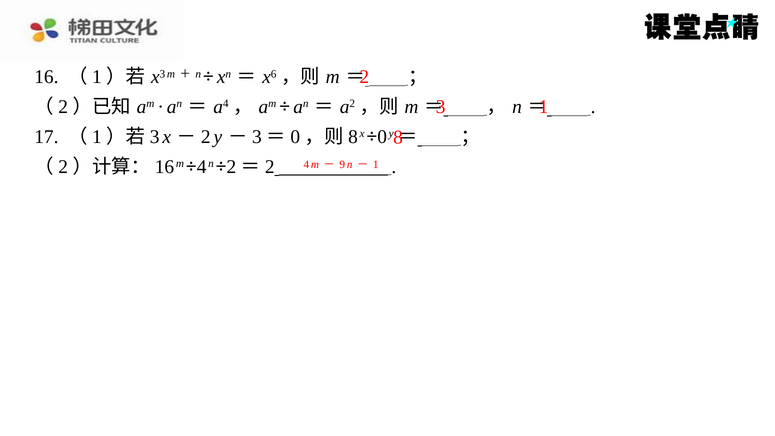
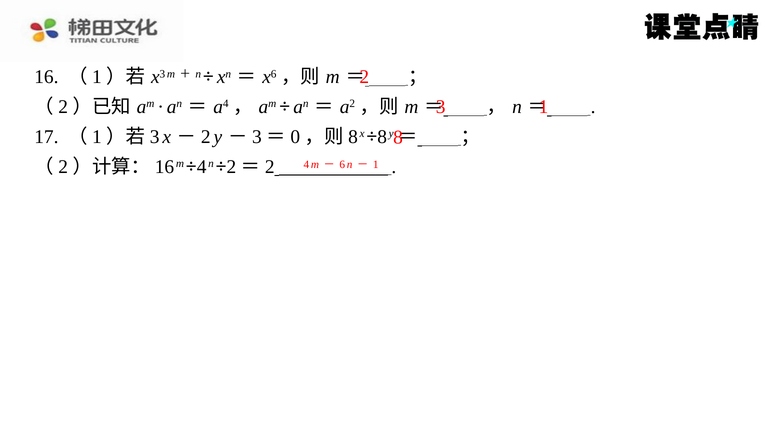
0: 0 -> 8 (382, 137)
9: 9 -> 6 (342, 164)
